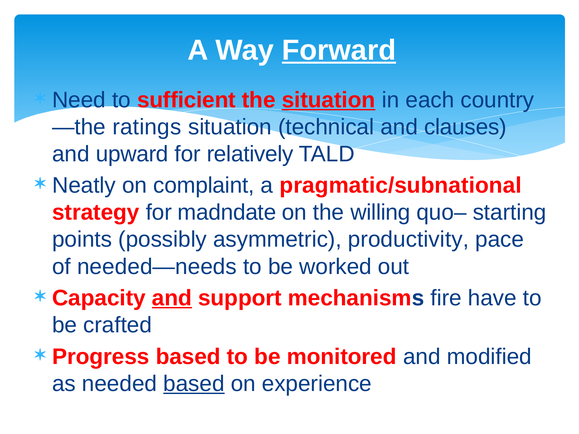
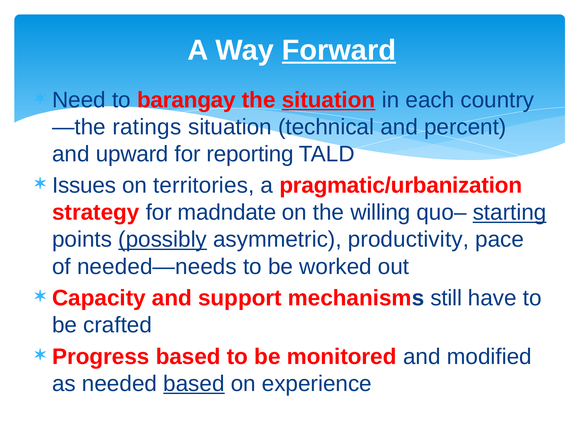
sufficient: sufficient -> barangay (186, 100)
clauses: clauses -> percent (465, 127)
relatively: relatively -> reporting (250, 154)
Neatly: Neatly -> Issues (84, 186)
complaint: complaint -> territories (204, 186)
pragmatic/subnational: pragmatic/subnational -> pragmatic/urbanization (401, 186)
starting underline: none -> present (510, 213)
possibly underline: none -> present (163, 240)
and underline: present -> none (172, 298)
fire: fire -> still (446, 298)
